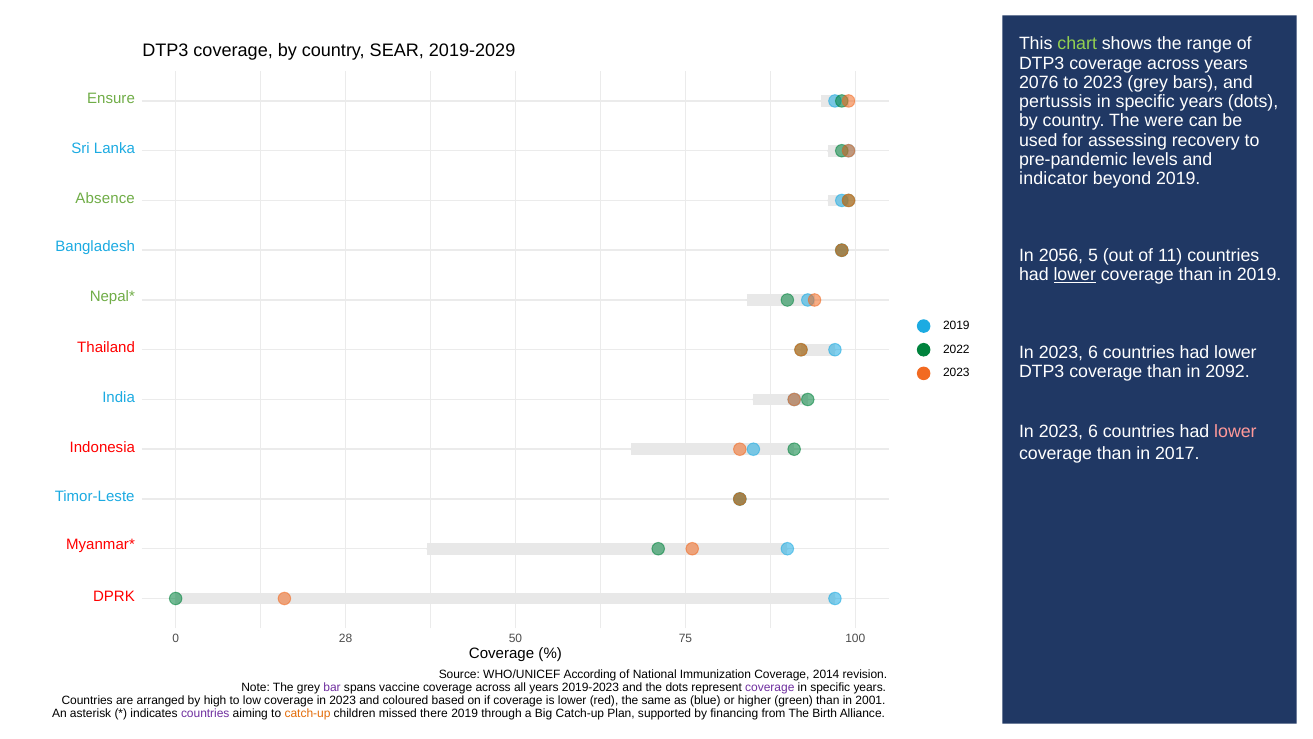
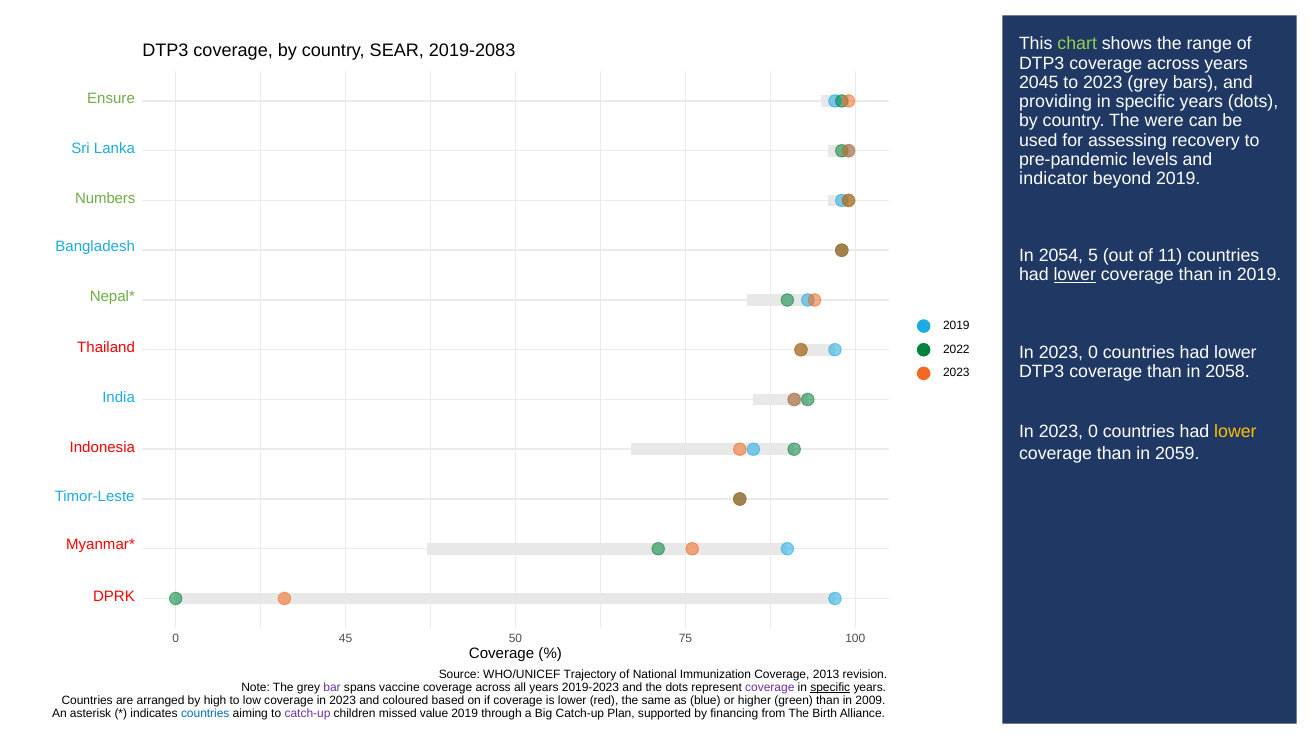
2019-2029: 2019-2029 -> 2019-2083 (472, 51)
2076: 2076 -> 2045 (1039, 82)
pertussis: pertussis -> providing (1055, 102)
Absence: Absence -> Numbers (105, 198)
2056: 2056 -> 2054 (1061, 256)
6: 6 -> 0 (1093, 352)
2092: 2092 -> 2058 (1228, 371)
6: 6 -> 0 (1093, 432)
lower colour: pink -> yellow (1235, 432)
2017: 2017 -> 2059 (1177, 453)
28: 28 -> 45 (346, 639)
According: According -> Trajectory (590, 674)
2014: 2014 -> 2013 (826, 674)
specific underline: none -> present (830, 687)
2001: 2001 -> 2009 (870, 700)
countries colour: purple -> blue (205, 713)
catch-up colour: orange -> purple (308, 713)
there: there -> value (434, 713)
